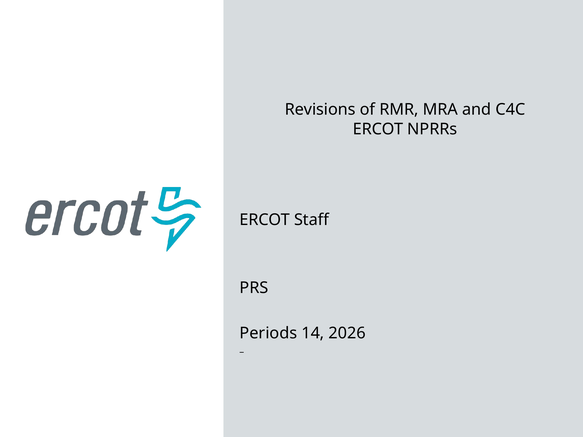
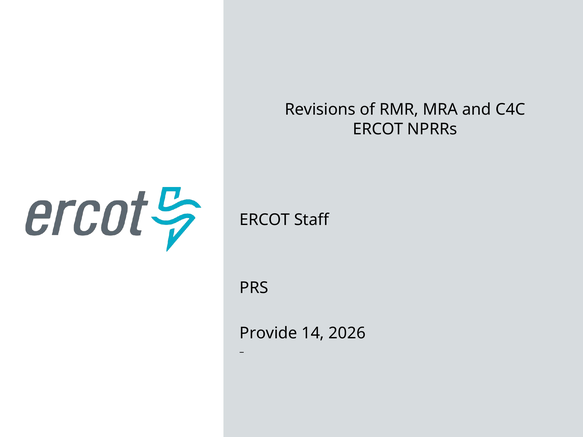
Periods: Periods -> Provide (268, 333)
